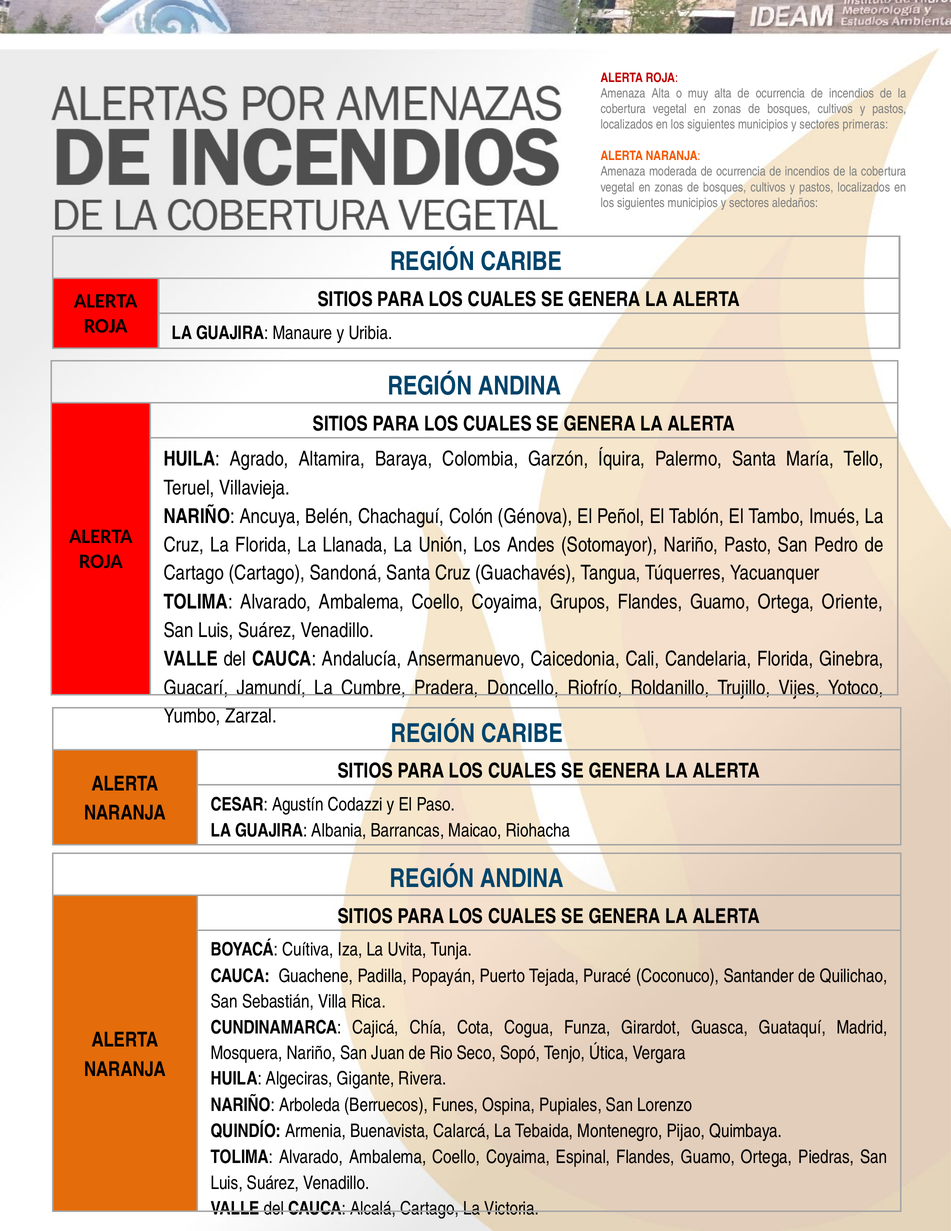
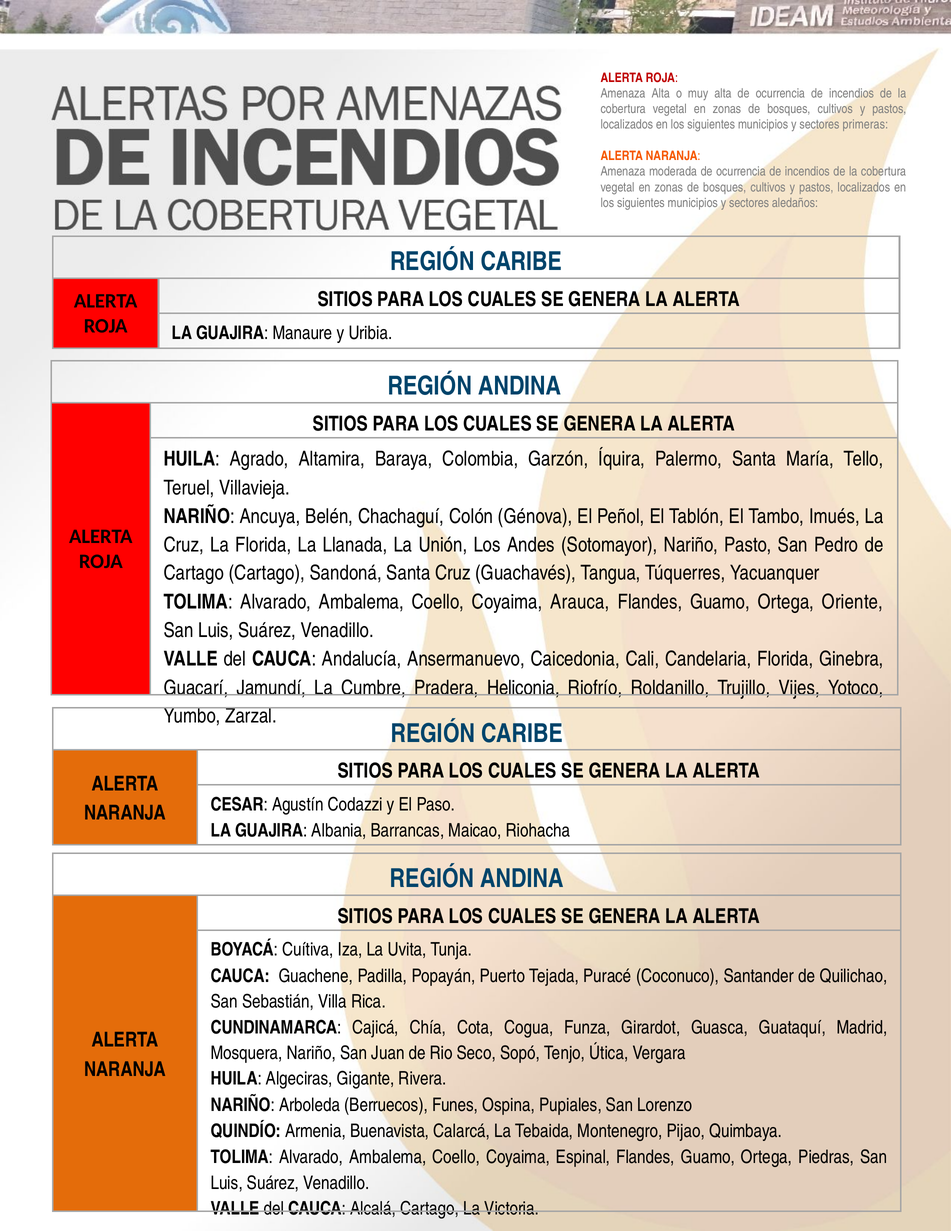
Grupos: Grupos -> Arauca (580, 602)
Doncello: Doncello -> Heliconia (523, 688)
